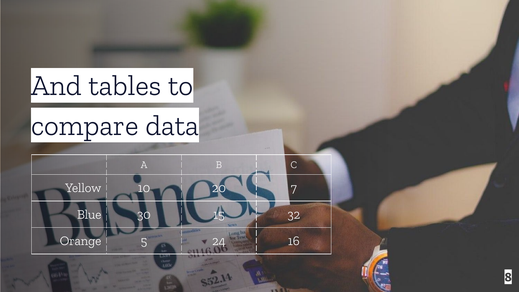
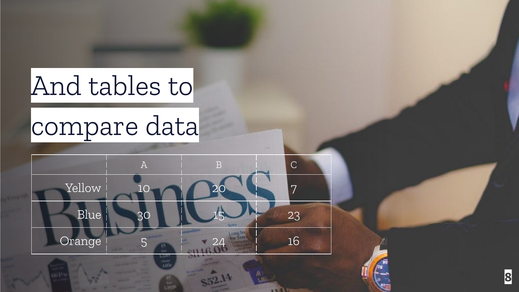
32: 32 -> 23 (294, 214)
